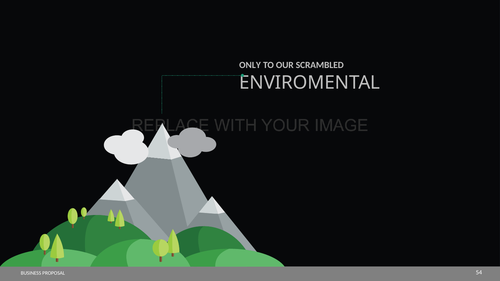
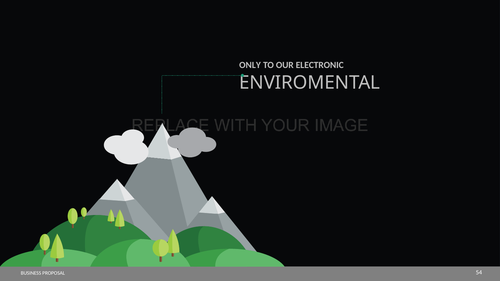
SCRAMBLED: SCRAMBLED -> ELECTRONIC (320, 65)
